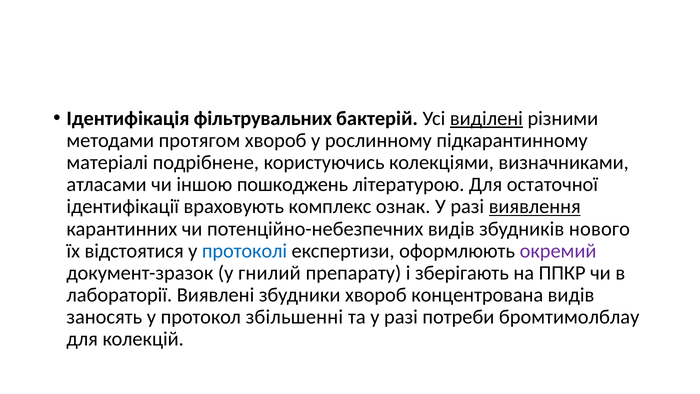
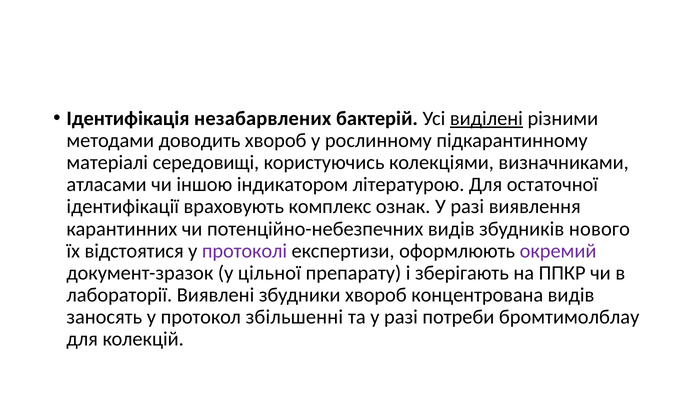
фільтрувальних: фільтрувальних -> незабарвлених (263, 118)
протягом: протягом -> доводить (200, 140)
подрібнене: подрібнене -> середовищі (206, 162)
пошкоджень: пошкоджень -> індикатором (292, 185)
виявлення underline: present -> none (535, 207)
протоколі colour: blue -> purple (245, 251)
гнилий: гнилий -> цільної (269, 273)
